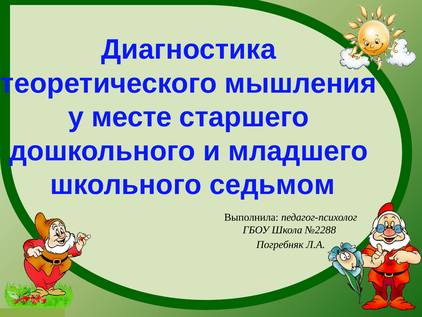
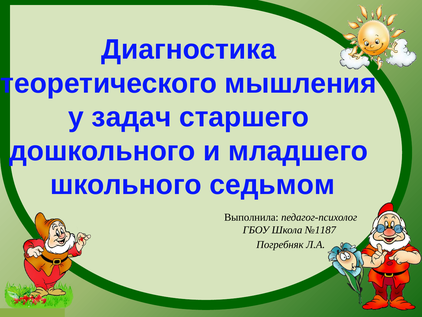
месте: месте -> задач (132, 117)
№2288: №2288 -> №1187 (320, 230)
